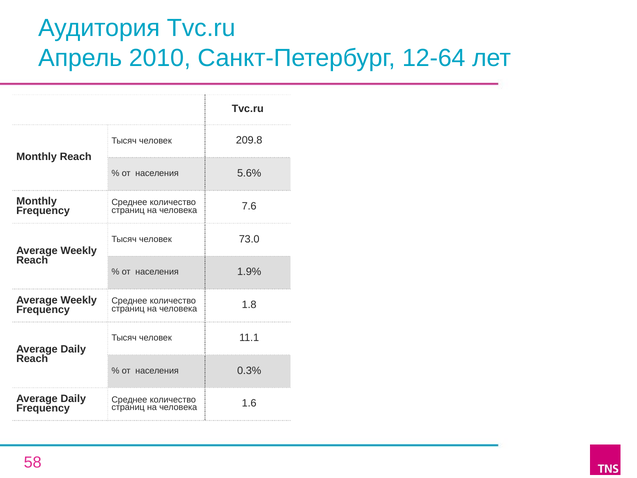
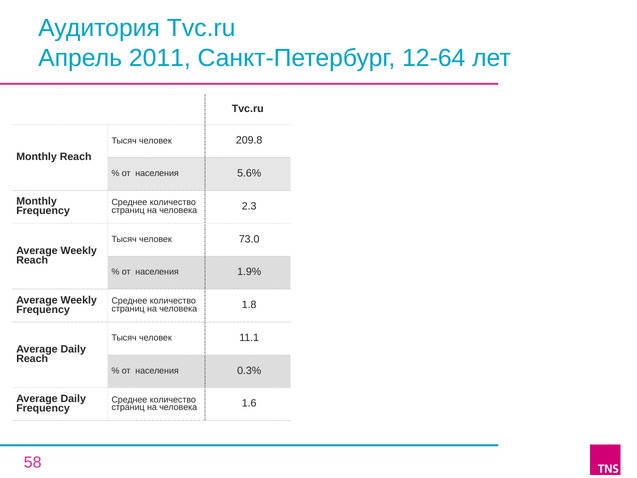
2010: 2010 -> 2011 (160, 58)
7.6: 7.6 -> 2.3 (249, 206)
